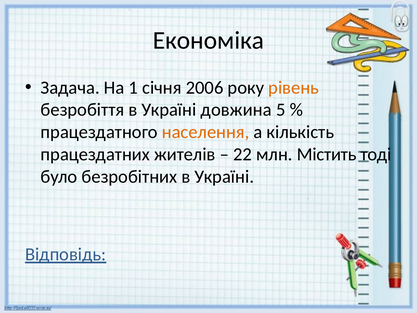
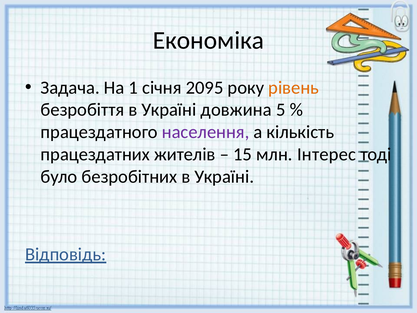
2006: 2006 -> 2095 (205, 87)
населення colour: orange -> purple (206, 132)
22: 22 -> 15 (243, 154)
Містить: Містить -> Інтерес (327, 154)
